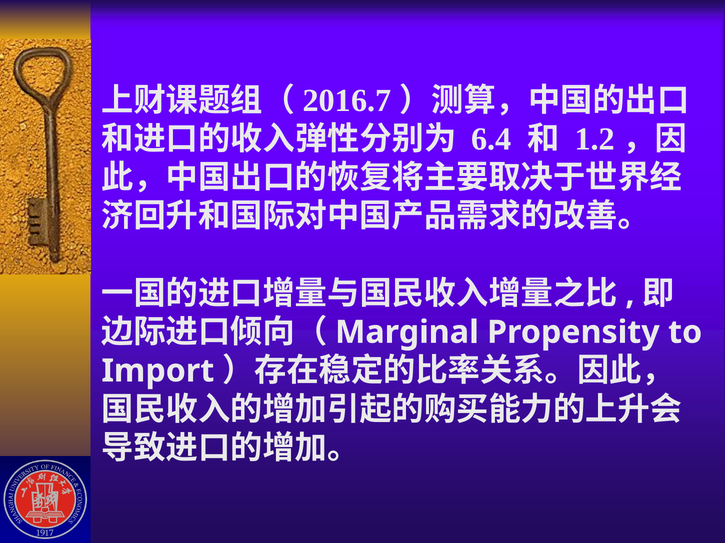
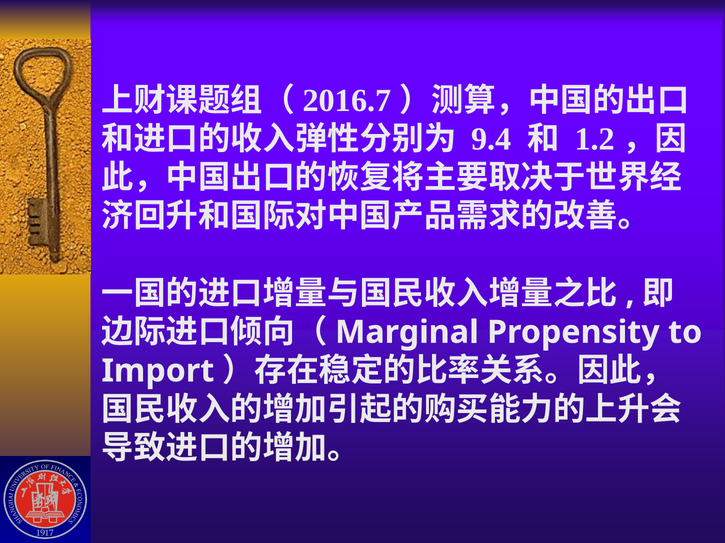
6.4: 6.4 -> 9.4 (491, 139)
